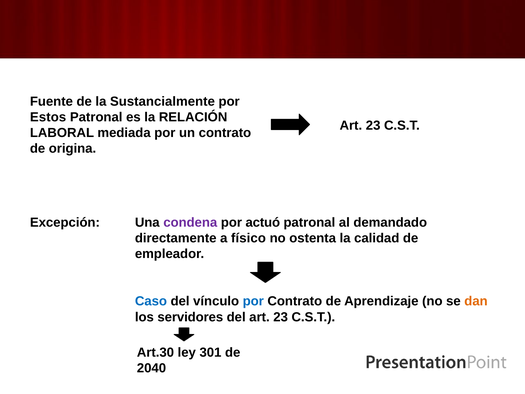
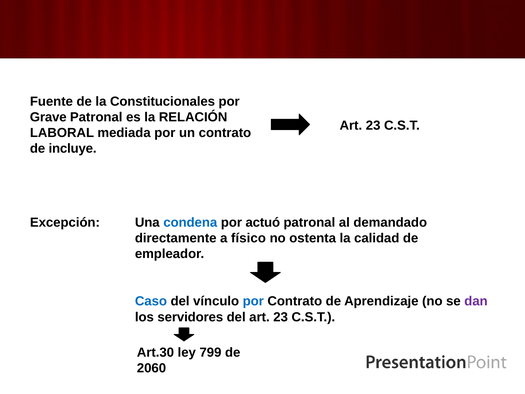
Sustancialmente: Sustancialmente -> Constitucionales (163, 101)
Estos: Estos -> Grave (48, 117)
origina: origina -> incluye (73, 149)
condena colour: purple -> blue (190, 222)
dan colour: orange -> purple (476, 301)
301: 301 -> 799 (210, 352)
2040: 2040 -> 2060 (151, 368)
